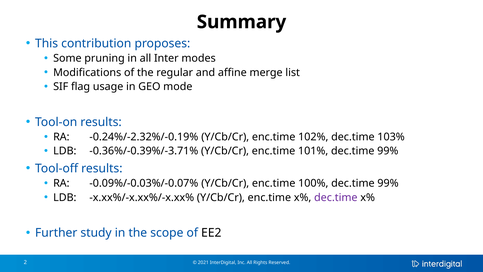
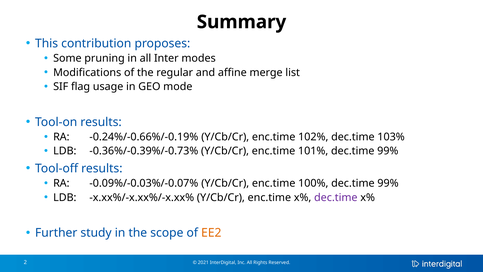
-0.24%/-2.32%/-0.19%: -0.24%/-2.32%/-0.19% -> -0.24%/-0.66%/-0.19% (144, 137)
-0.36%/-0.39%/-3.71%: -0.36%/-0.39%/-3.71% -> -0.36%/-0.39%/-0.73% (144, 151)
EE2 colour: black -> orange (211, 233)
